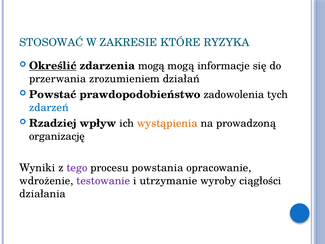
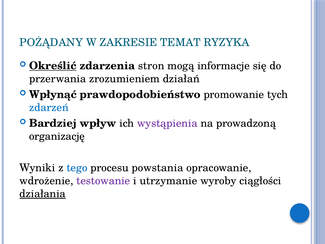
STOSOWAĆ: STOSOWAĆ -> POŻĄDANY (51, 42)
KTÓRE: KTÓRE -> TEMAT (180, 42)
zdarzenia mogą: mogą -> stron (151, 66)
Powstać: Powstać -> Wpłynąć (53, 94)
zadowolenia: zadowolenia -> promowanie (234, 94)
Rzadziej: Rzadziej -> Bardziej (53, 123)
wystąpienia colour: orange -> purple (167, 123)
tego colour: purple -> blue (77, 168)
działania underline: none -> present (43, 194)
